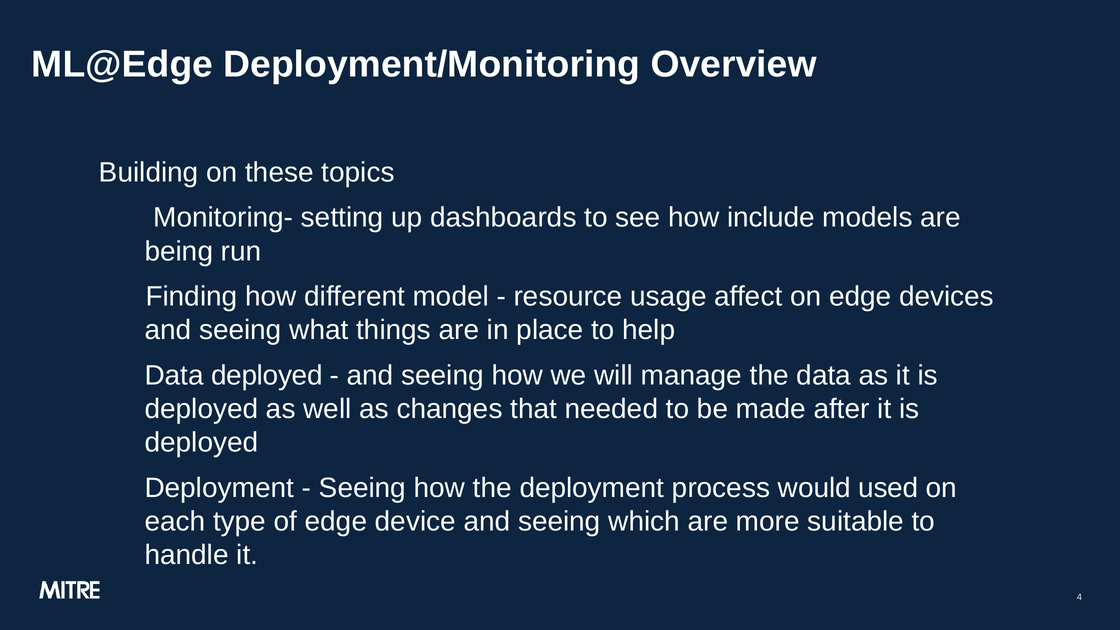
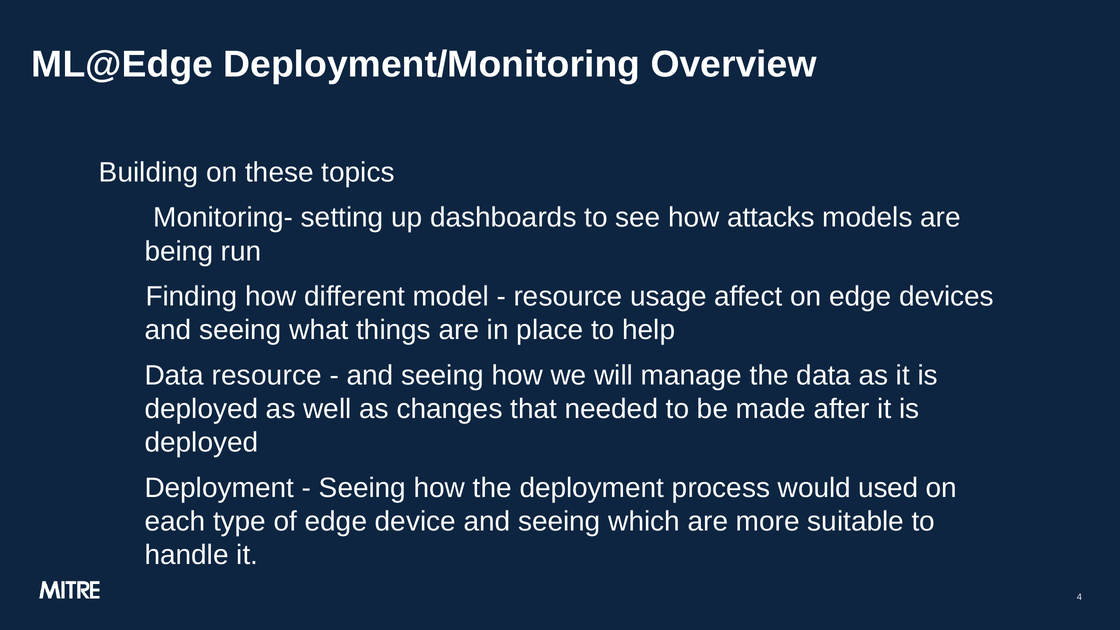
include: include -> attacks (771, 218)
Data deployed: deployed -> resource (267, 375)
